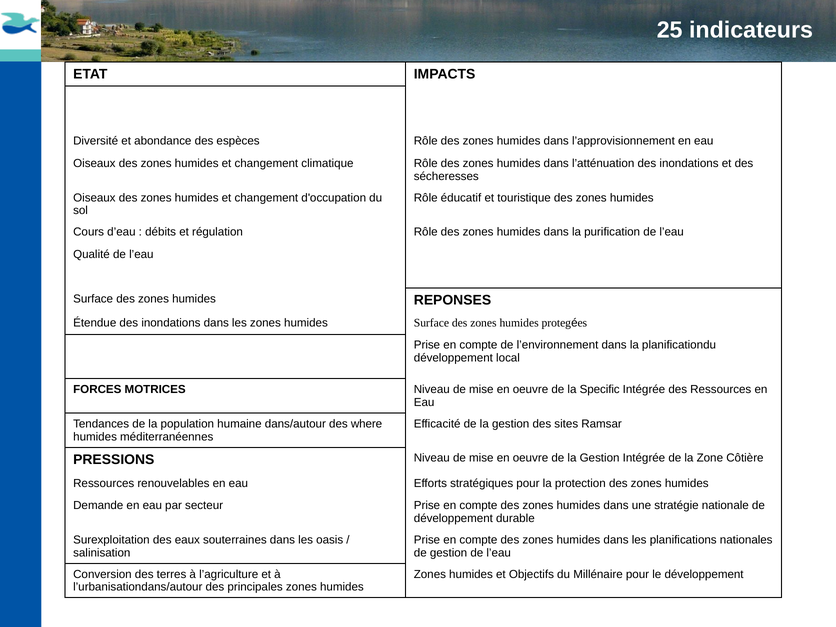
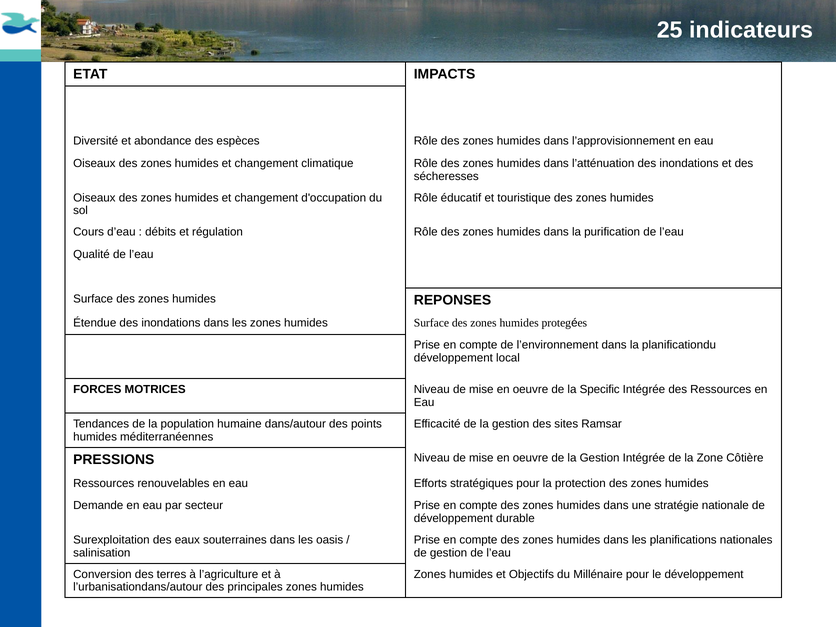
where: where -> points (366, 424)
